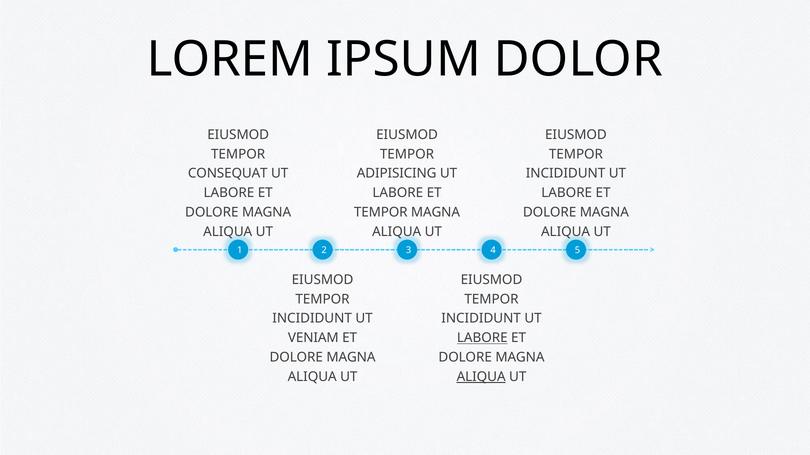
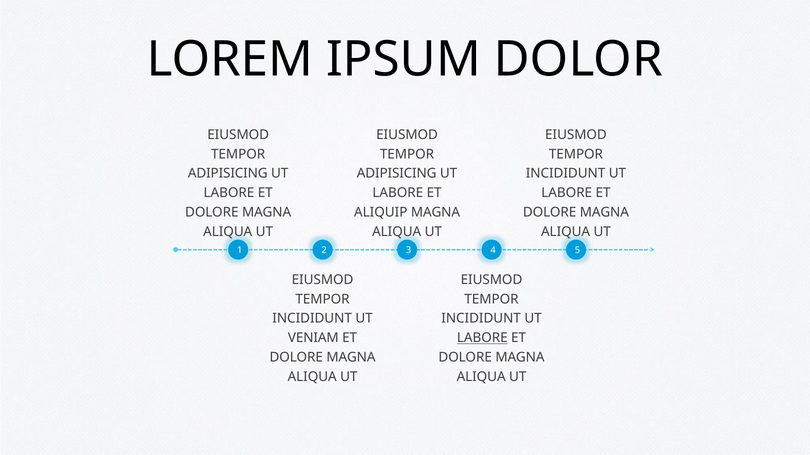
CONSEQUAT: CONSEQUAT -> ADIPISICING (228, 174)
TEMPOR: TEMPOR -> ALIQUIP (381, 213)
ALIQUA underline: present -> none (481, 377)
